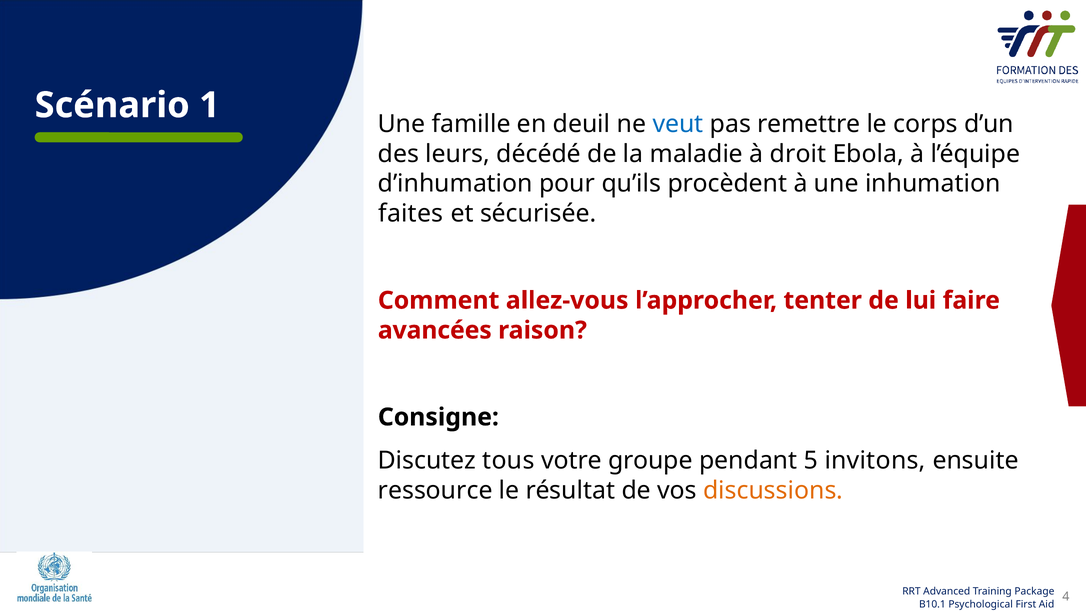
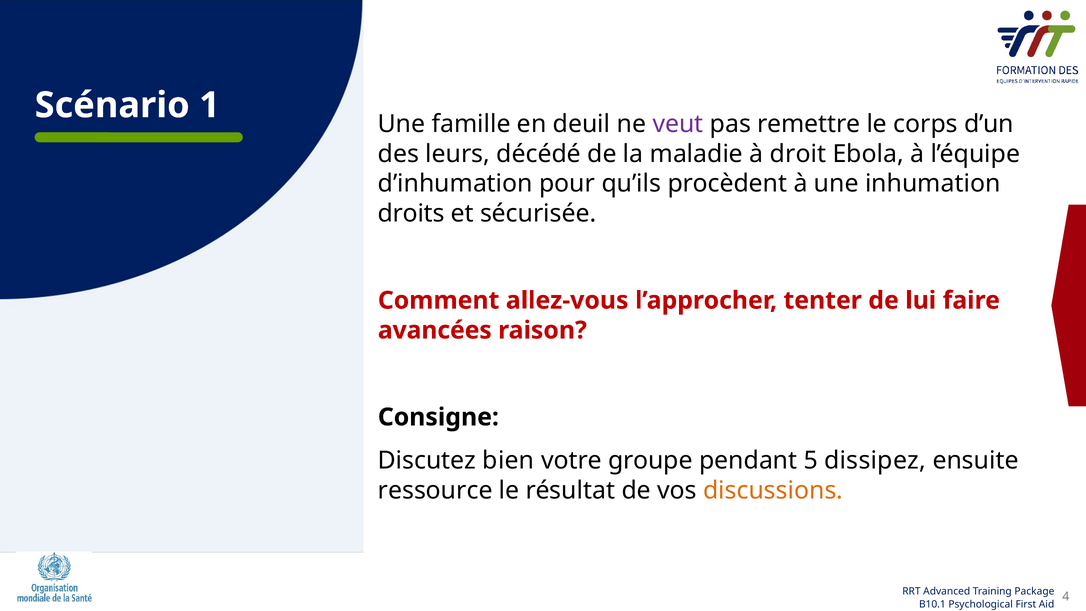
veut colour: blue -> purple (678, 124)
faites: faites -> droits (411, 214)
tous: tous -> bien (508, 461)
invitons: invitons -> dissipez (875, 461)
